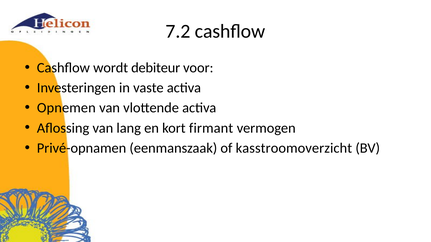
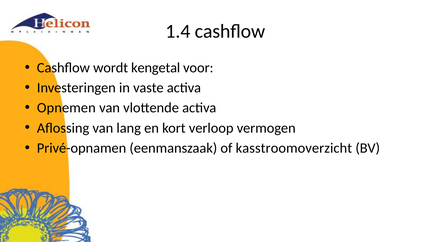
7.2: 7.2 -> 1.4 (178, 31)
debiteur: debiteur -> kengetal (156, 68)
firmant: firmant -> verloop (211, 128)
